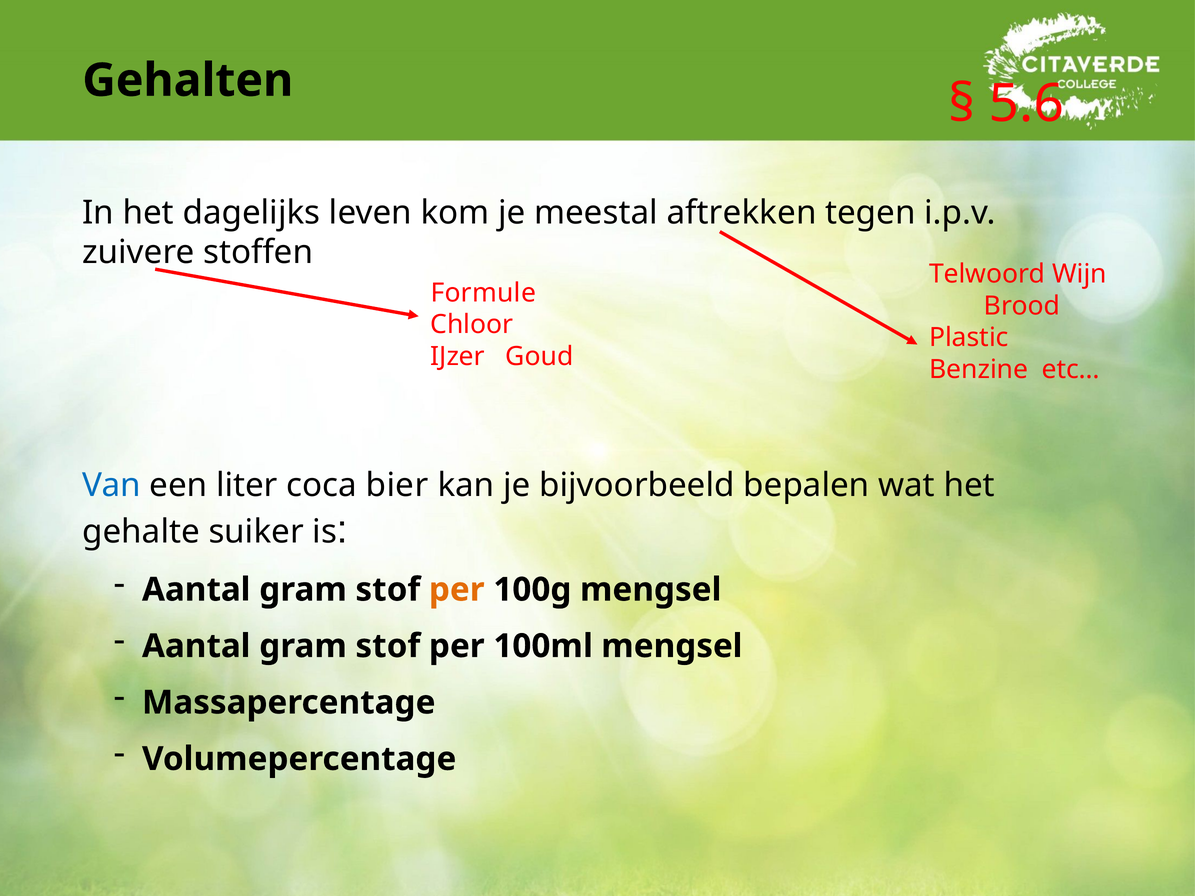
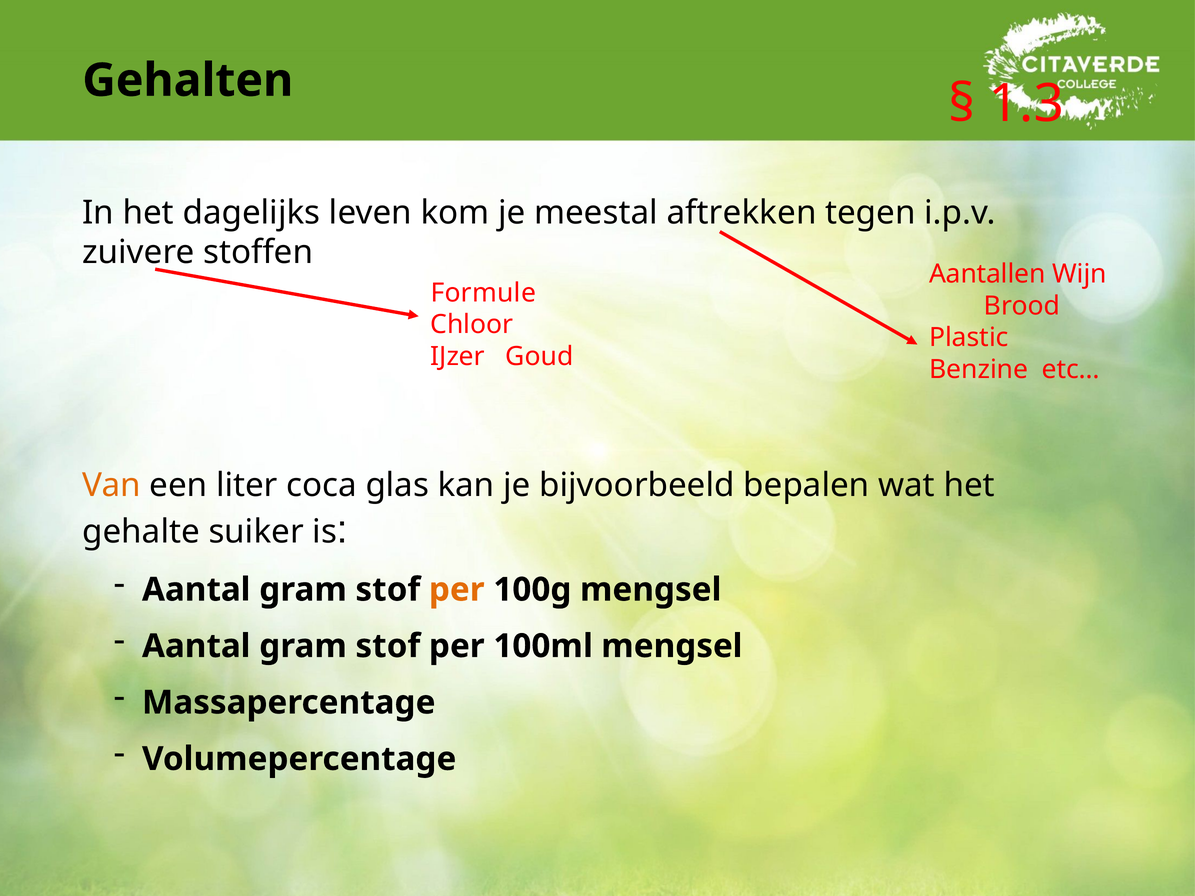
5.6: 5.6 -> 1.3 (1026, 104)
Telwoord: Telwoord -> Aantallen (987, 274)
Van colour: blue -> orange (112, 486)
bier: bier -> glas (397, 486)
